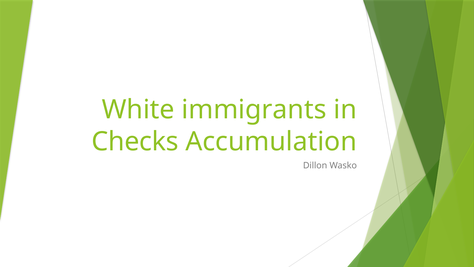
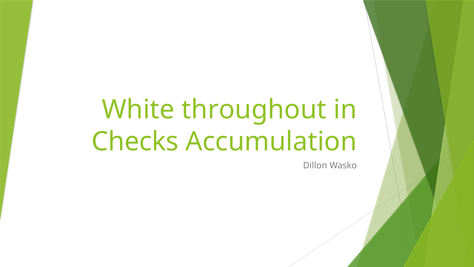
immigrants: immigrants -> throughout (254, 110)
